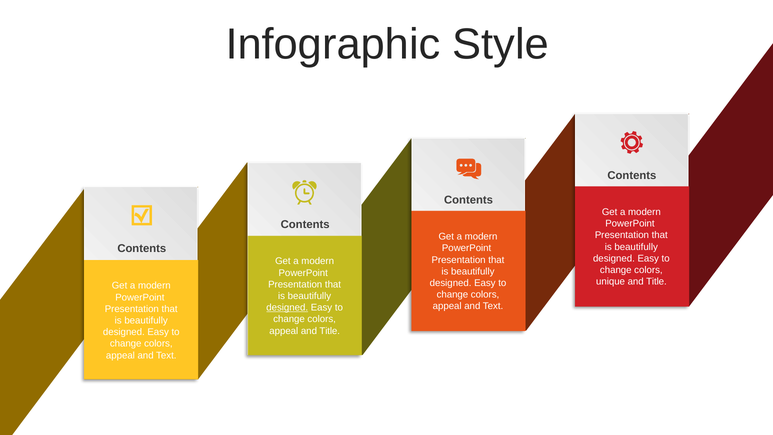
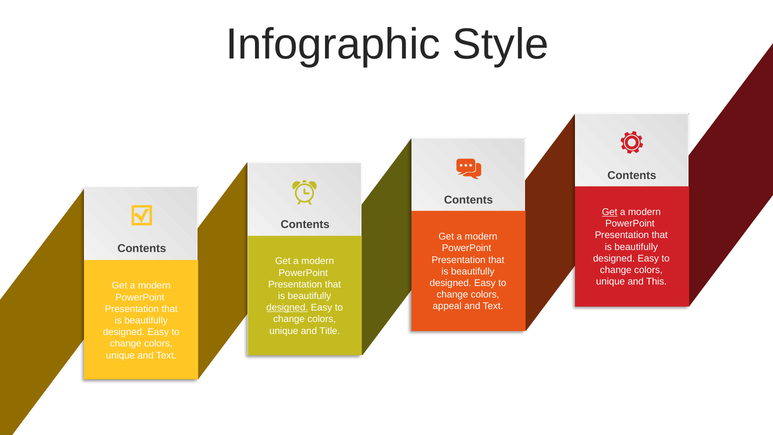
Get underline: none -> present (610, 212)
Title: Title -> This (656, 282)
appeal: appeal -> unique (284, 331)
appeal: appeal -> unique (120, 355)
